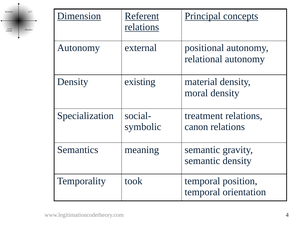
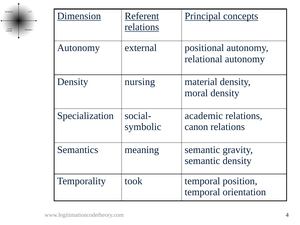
existing: existing -> nursing (140, 82)
treatment: treatment -> academic (204, 116)
